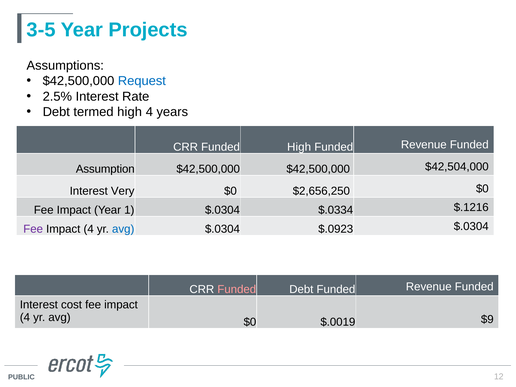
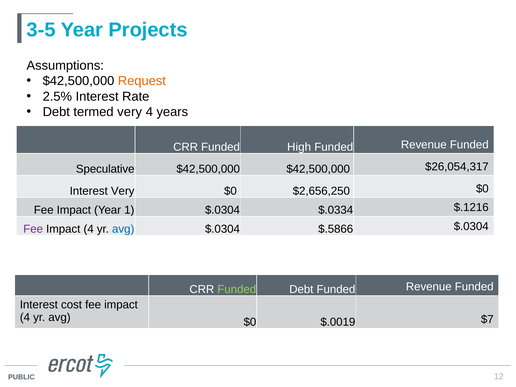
Request colour: blue -> orange (142, 81)
termed high: high -> very (130, 112)
Assumption: Assumption -> Speculative (105, 169)
$42,504,000: $42,504,000 -> $26,054,317 (457, 167)
$.0923: $.0923 -> $.5866 (336, 229)
Funded colour: pink -> light green (237, 289)
$9: $9 -> $7 (487, 319)
